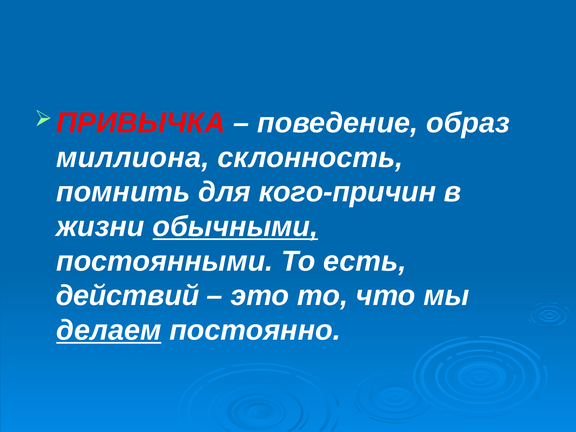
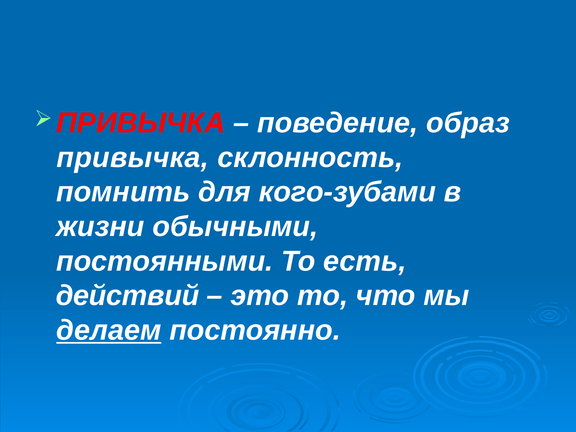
миллиона: миллиона -> привычка (133, 158)
кого-причин: кого-причин -> кого-зубами (347, 192)
обычными underline: present -> none (235, 227)
